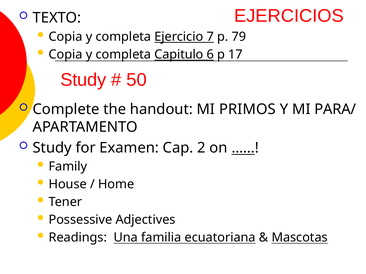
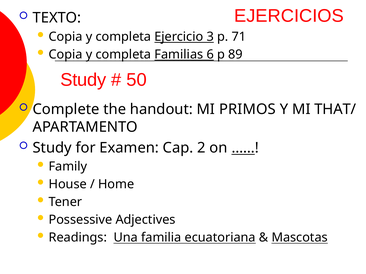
7: 7 -> 3 (210, 37)
79: 79 -> 71 (239, 37)
Capitulo: Capitulo -> Familias (179, 54)
17: 17 -> 89 (236, 54)
PARA/: PARA/ -> THAT/ (335, 110)
